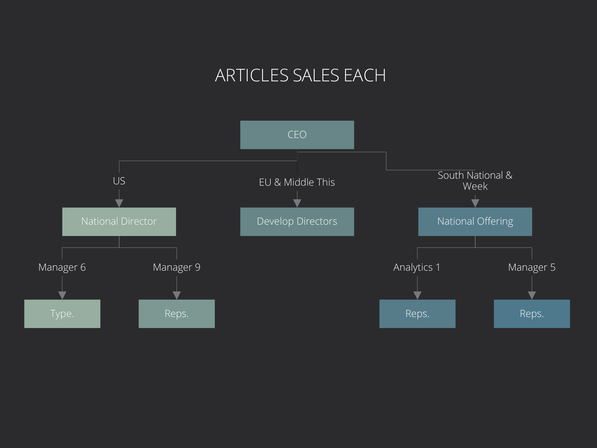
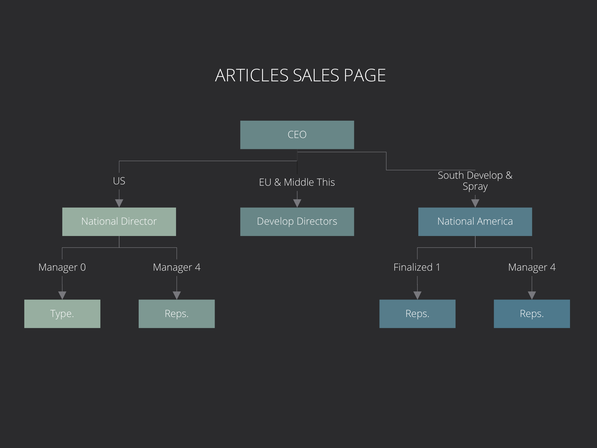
EACH: EACH -> PAGE (365, 76)
South National: National -> Develop (485, 176)
Week: Week -> Spray (475, 186)
Offering: Offering -> America (495, 222)
6: 6 -> 0 (83, 267)
9: 9 -> 4 (198, 267)
Analytics: Analytics -> Finalized (413, 267)
1 Manager 5: 5 -> 4 (553, 267)
